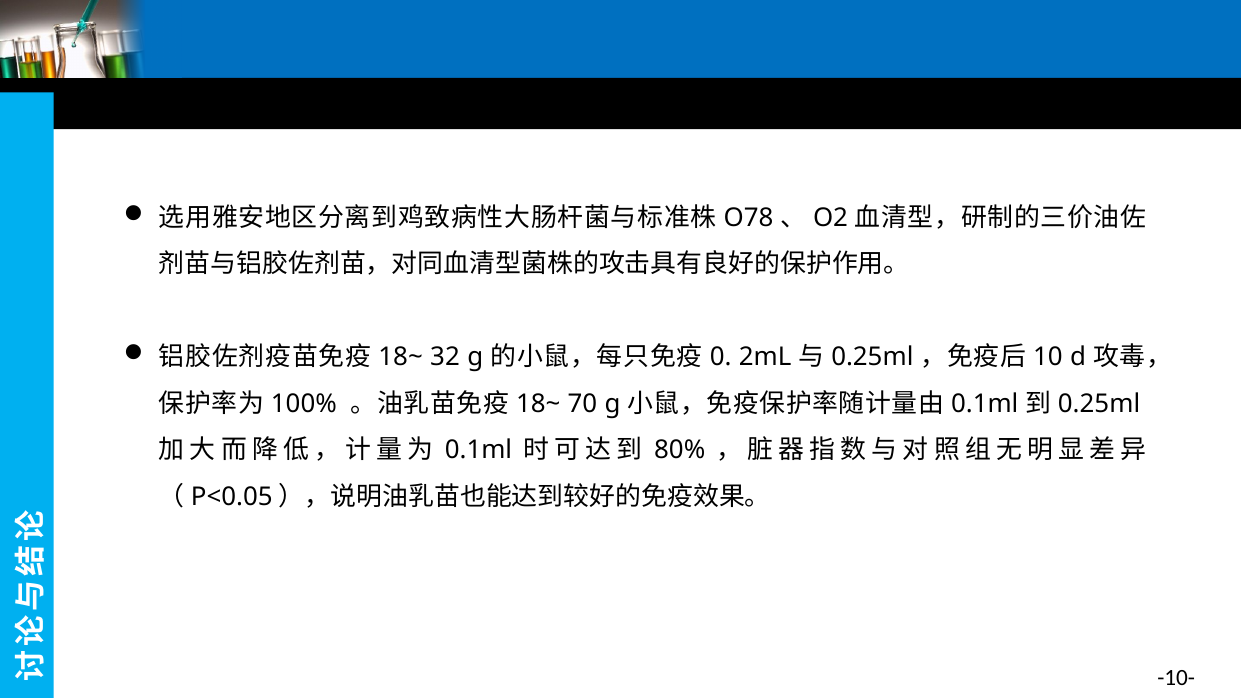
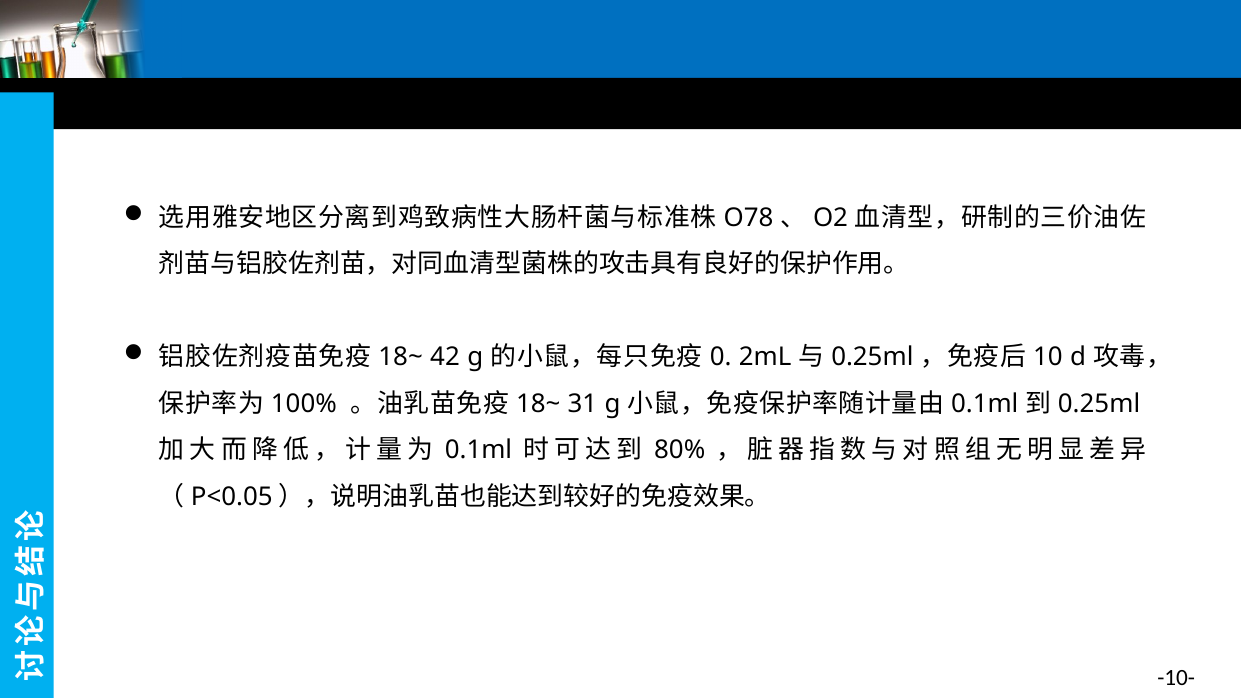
32: 32 -> 42 (445, 357)
70: 70 -> 31 (582, 404)
